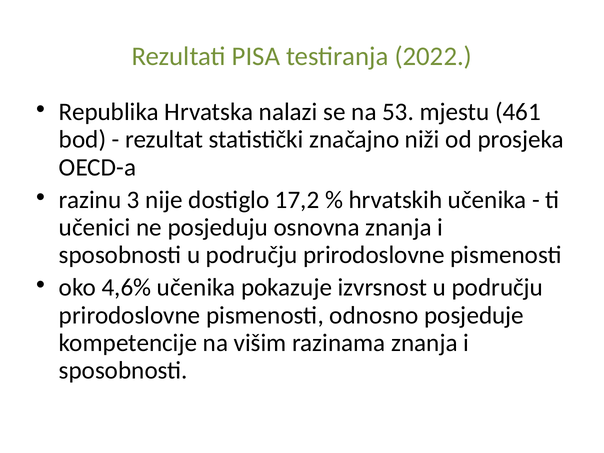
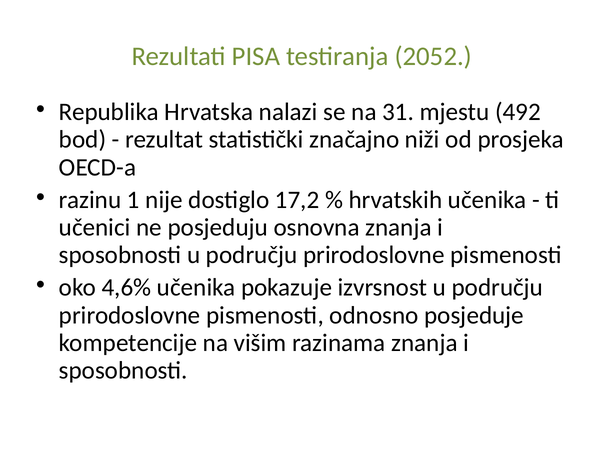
2022: 2022 -> 2052 (433, 56)
53: 53 -> 31 (398, 112)
461: 461 -> 492 (518, 112)
3: 3 -> 1 (133, 200)
